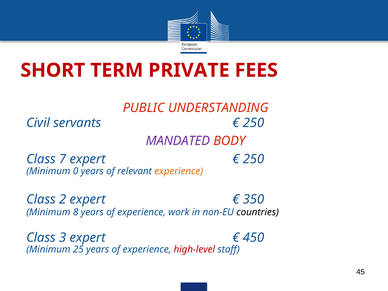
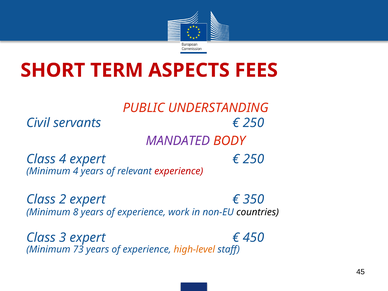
PRIVATE: PRIVATE -> ASPECTS (189, 70)
Class 7: 7 -> 4 (63, 159)
Minimum 0: 0 -> 4 (76, 171)
experience colour: orange -> red (179, 171)
25: 25 -> 73 (78, 249)
high-level colour: red -> orange (194, 249)
